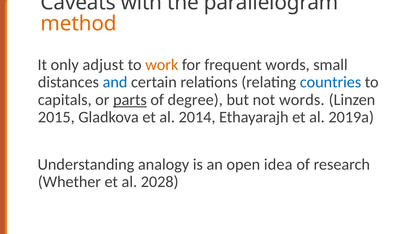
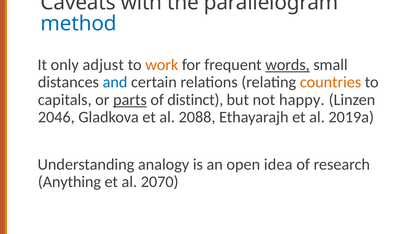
method colour: orange -> blue (79, 24)
words underline: none -> present (287, 65)
countries colour: blue -> orange (331, 82)
degree: degree -> distinct (195, 100)
not words: words -> happy (302, 100)
2015: 2015 -> 2046 (56, 118)
2014: 2014 -> 2088 (197, 118)
Whether: Whether -> Anything (69, 182)
2028: 2028 -> 2070 (160, 182)
